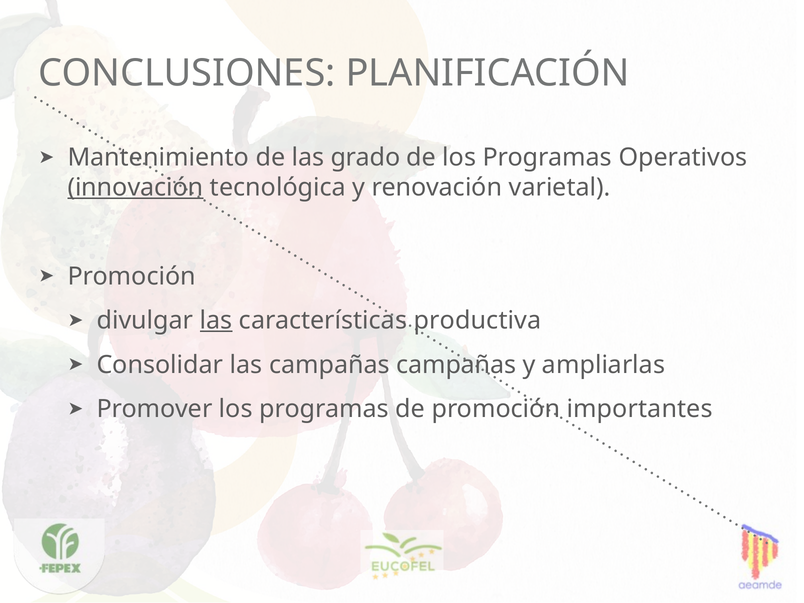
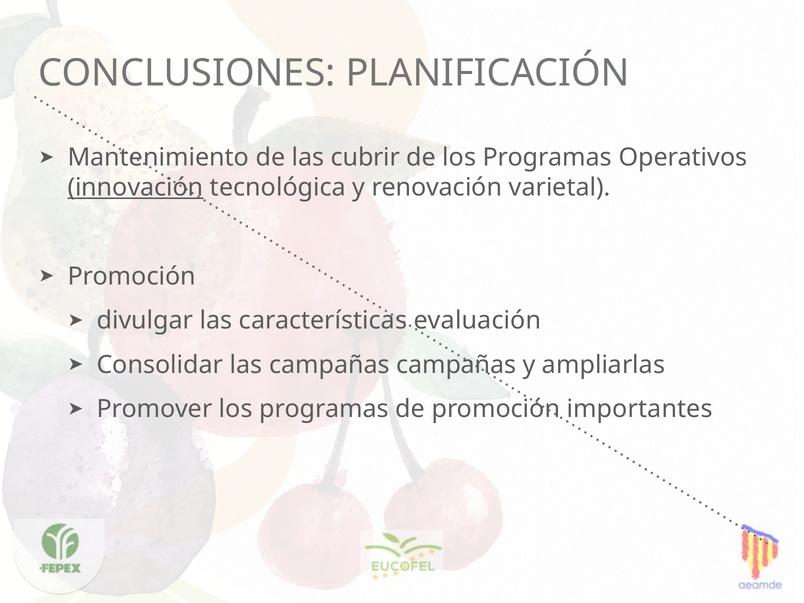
grado: grado -> cubrir (365, 158)
las underline: present -> none (216, 321)
productiva: productiva -> evaluación (477, 321)
